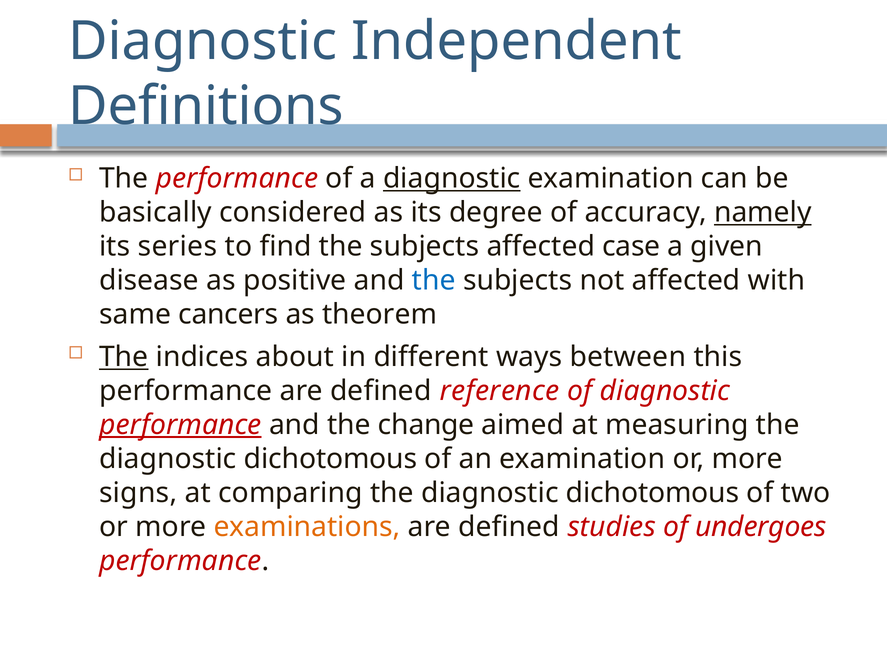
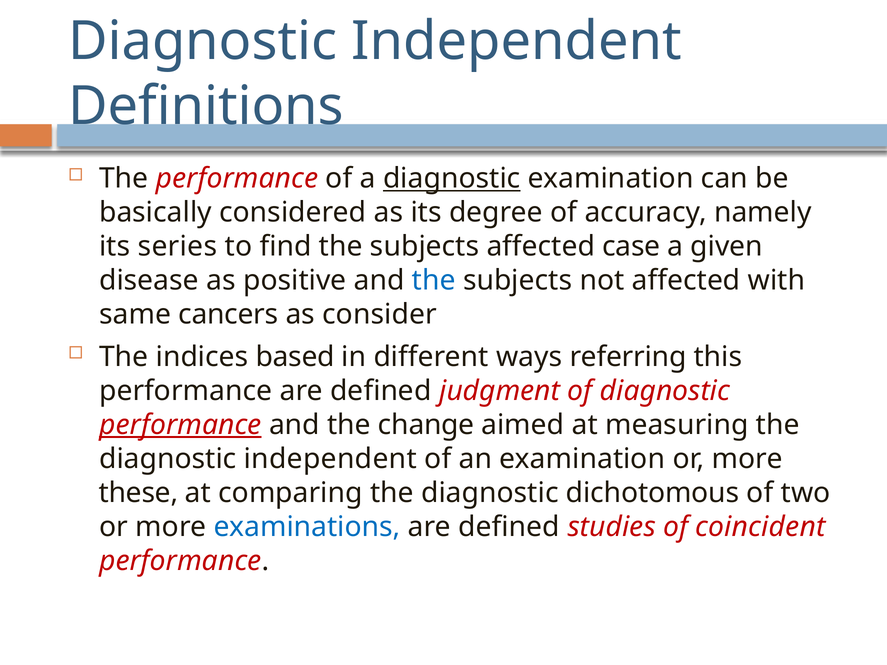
namely underline: present -> none (763, 213)
theorem: theorem -> consider (380, 314)
The underline: present -> none (124, 357)
about: about -> based (295, 357)
between: between -> referring (628, 357)
reference: reference -> judgment (500, 391)
dichotomous: dichotomous -> independent (330, 459)
signs: signs -> these (138, 493)
examinations colour: orange -> blue (307, 527)
undergoes: undergoes -> coincident (761, 527)
